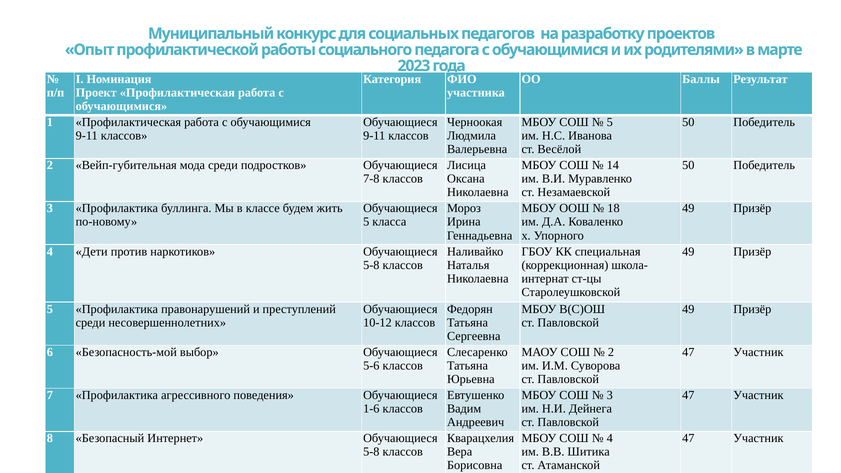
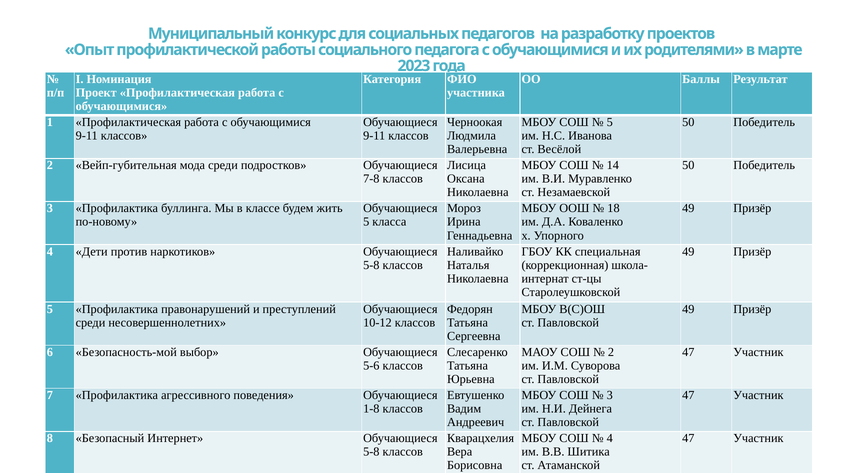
1-6: 1-6 -> 1-8 (371, 409)
